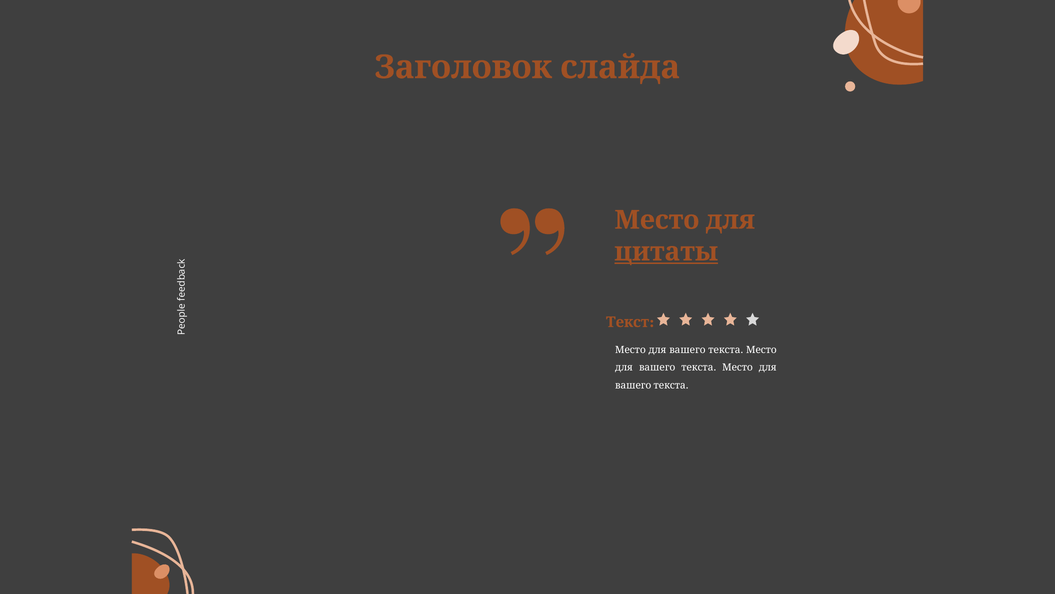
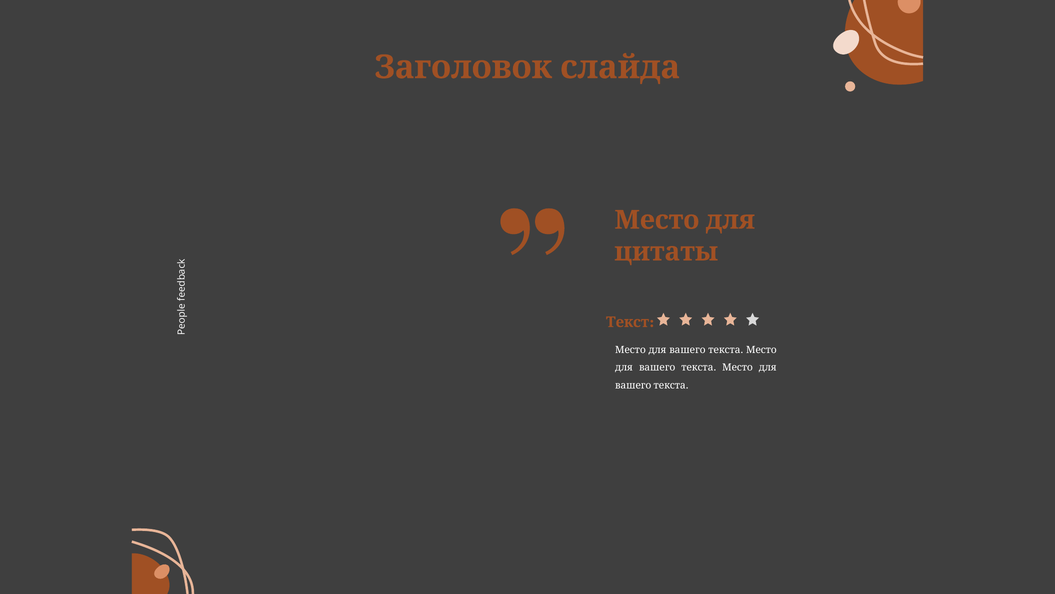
цитаты underline: present -> none (666, 251)
